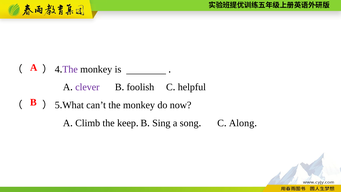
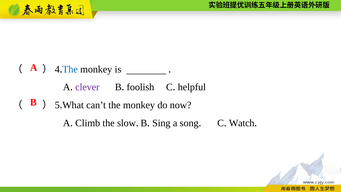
The colour: purple -> blue (70, 69)
keep: keep -> slow (127, 123)
Along: Along -> Watch (242, 123)
